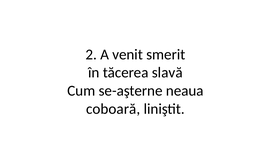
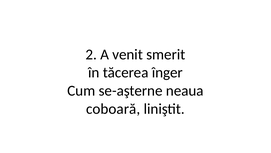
slavă: slavă -> înger (167, 72)
